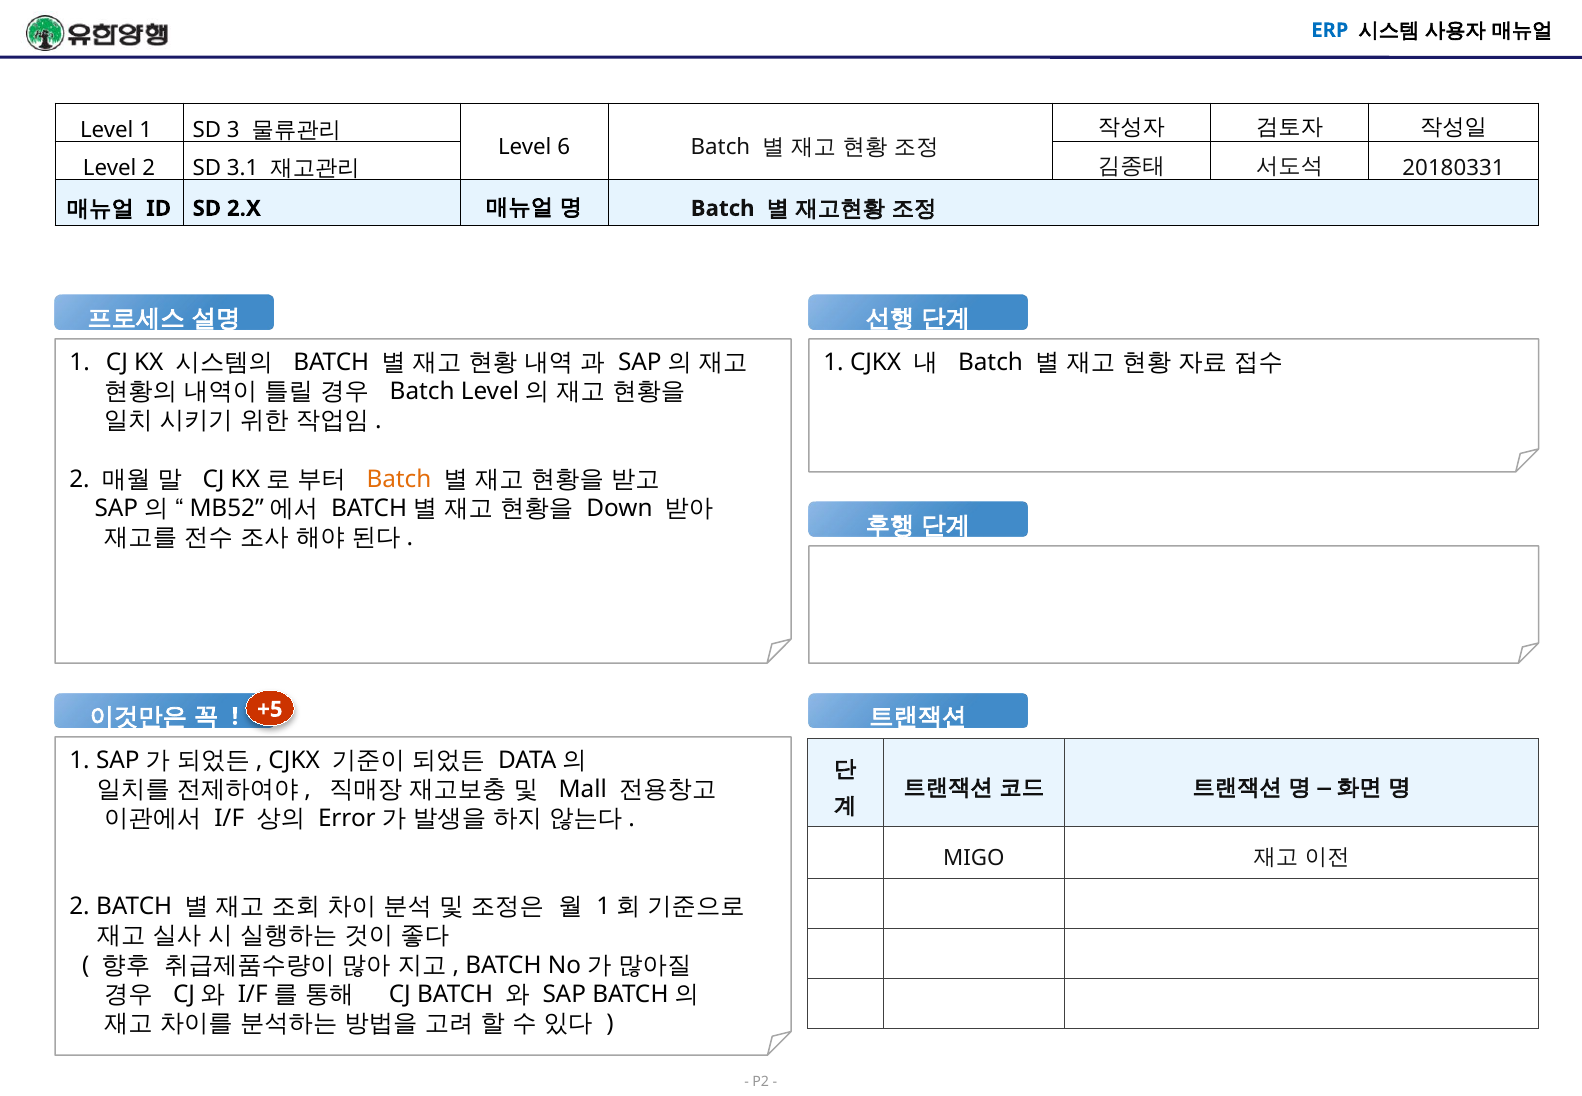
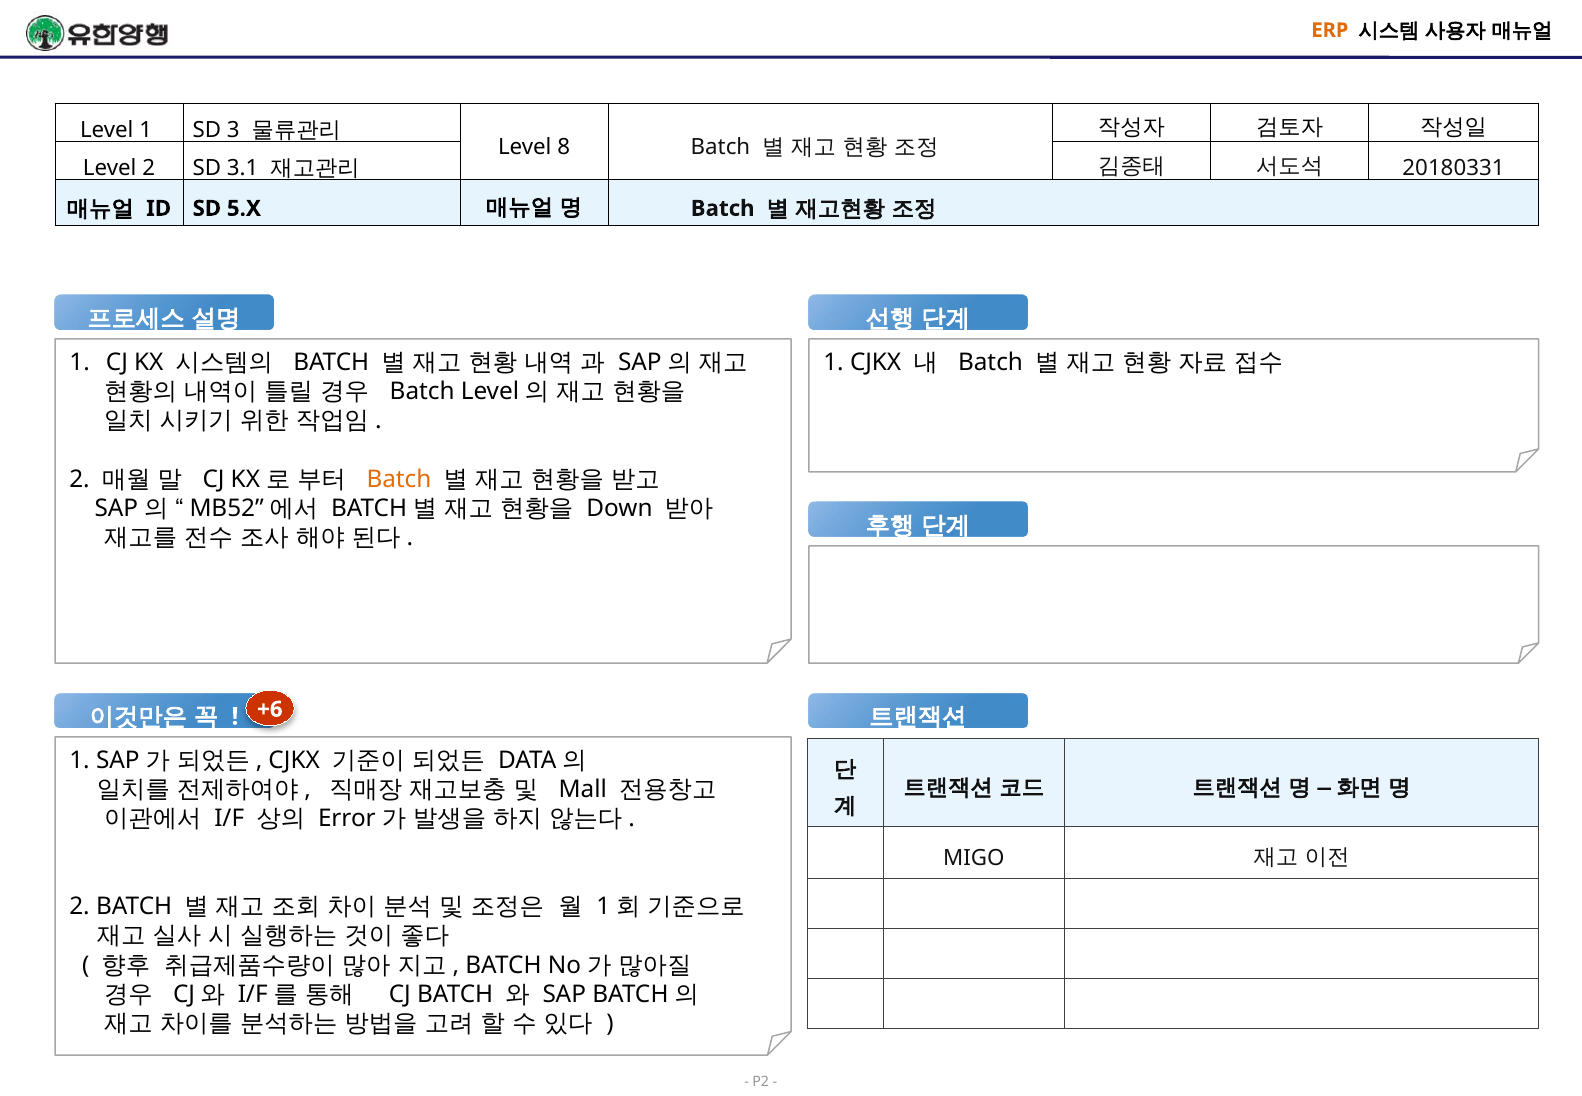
ERP colour: blue -> orange (1330, 30)
6: 6 -> 8 (564, 147)
2.X: 2.X -> 5.X (244, 208)
+5: +5 -> +6 (270, 709)
